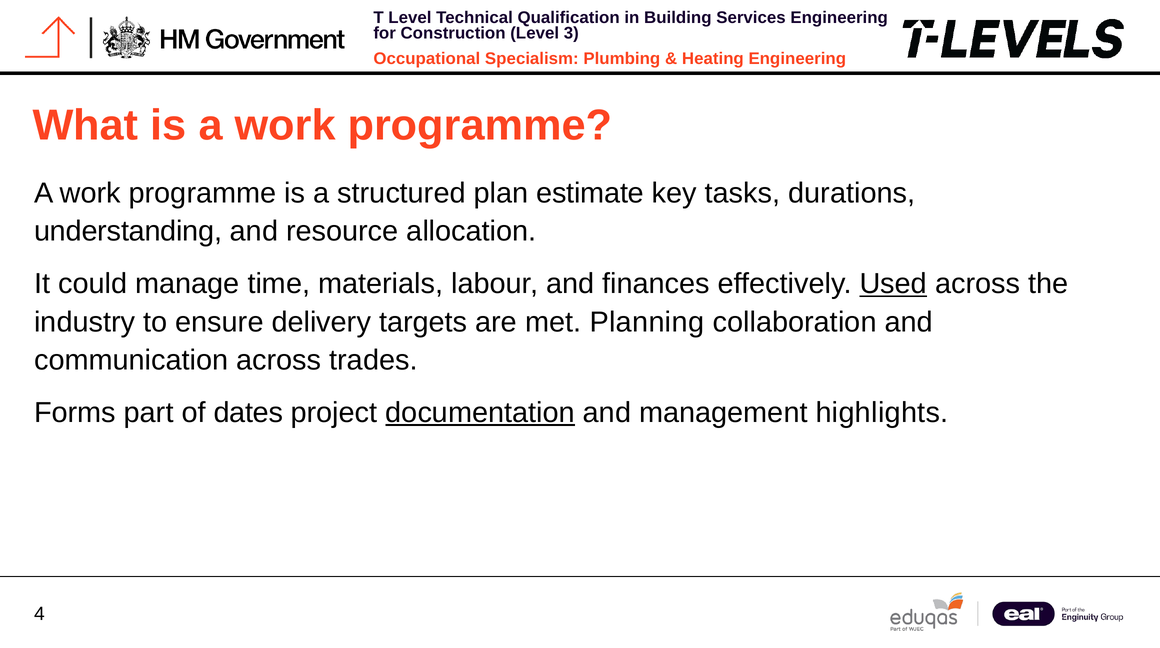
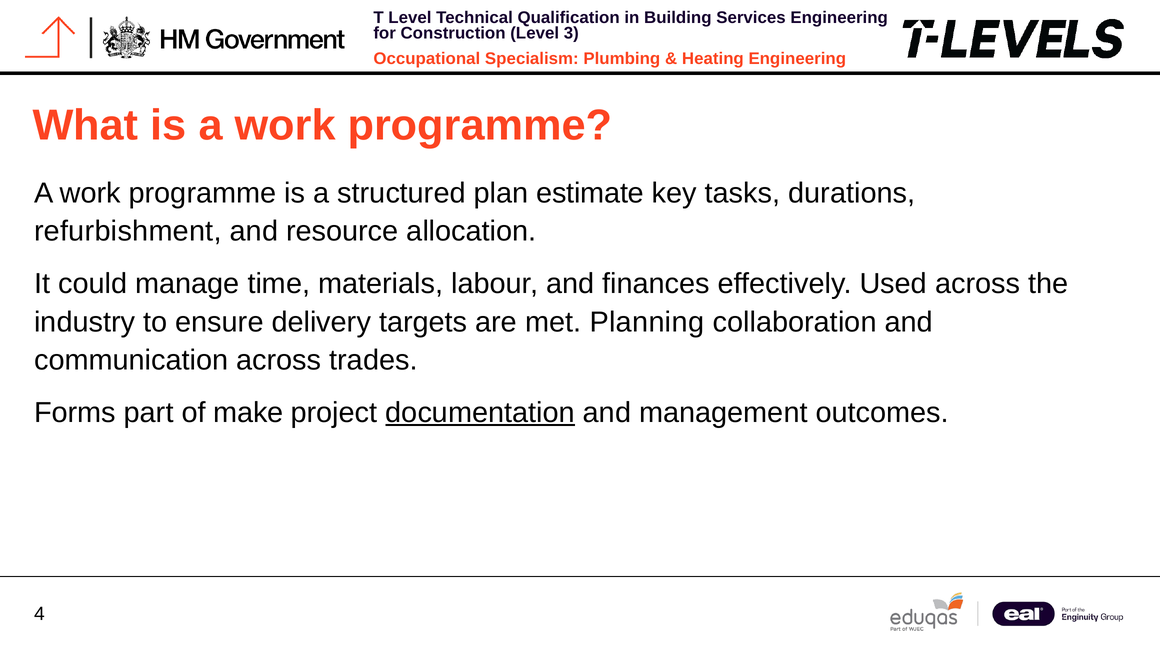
understanding: understanding -> refurbishment (128, 232)
Used underline: present -> none (893, 284)
dates: dates -> make (248, 413)
highlights: highlights -> outcomes (882, 413)
